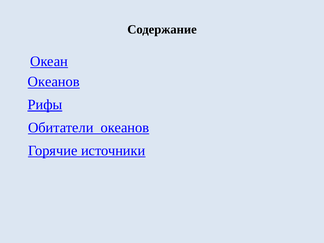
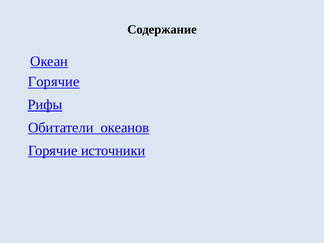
Океанов: Океанов -> Горячие (54, 82)
